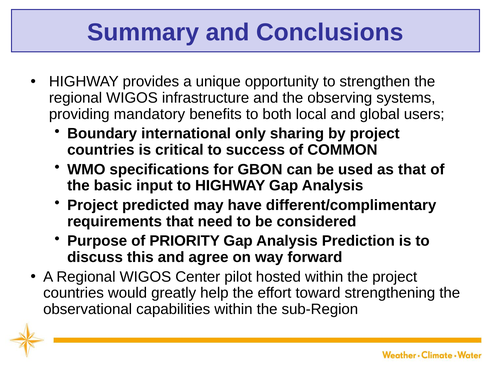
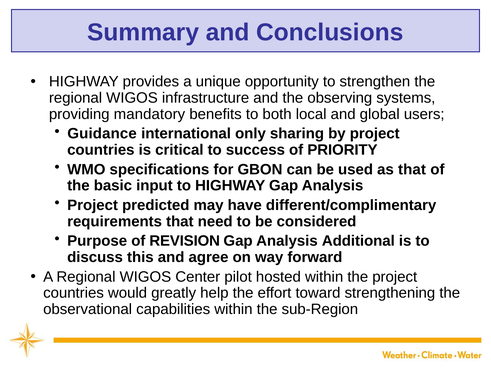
Boundary: Boundary -> Guidance (102, 134)
COMMON: COMMON -> PRIORITY (342, 150)
PRIORITY: PRIORITY -> REVISION (185, 241)
Prediction: Prediction -> Additional (358, 241)
